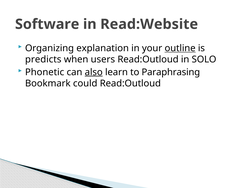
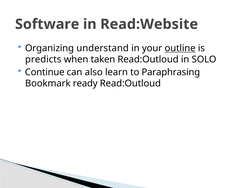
explanation: explanation -> understand (103, 48)
users: users -> taken (103, 60)
Phonetic: Phonetic -> Continue (45, 72)
also underline: present -> none (94, 72)
could: could -> ready (85, 84)
